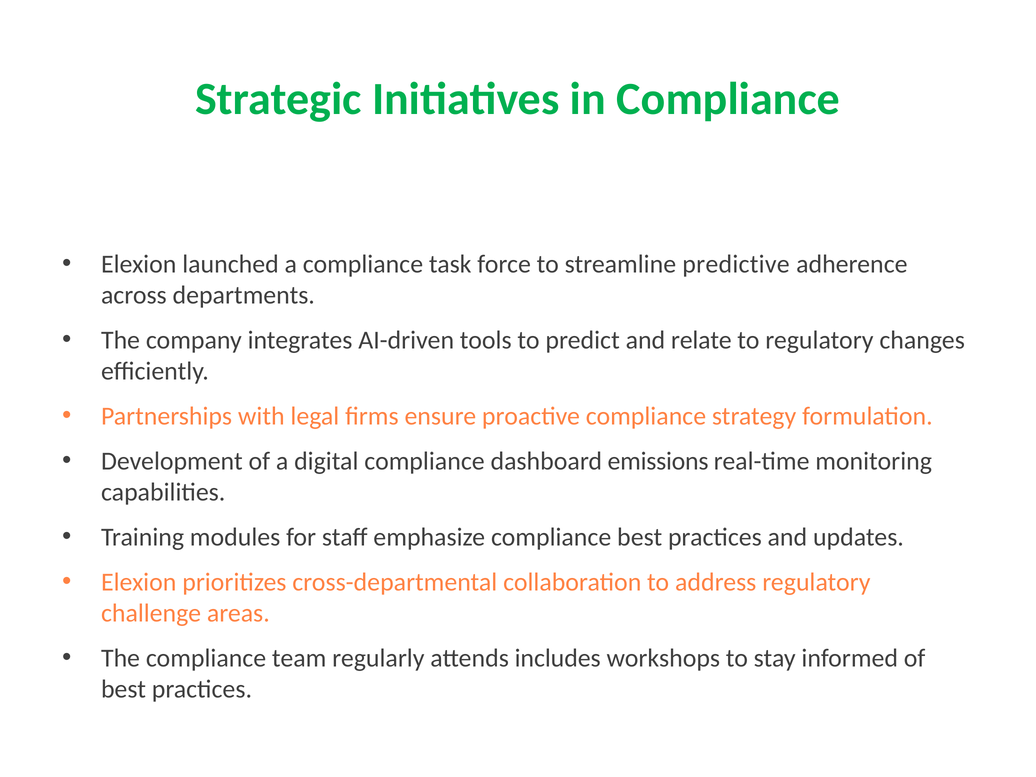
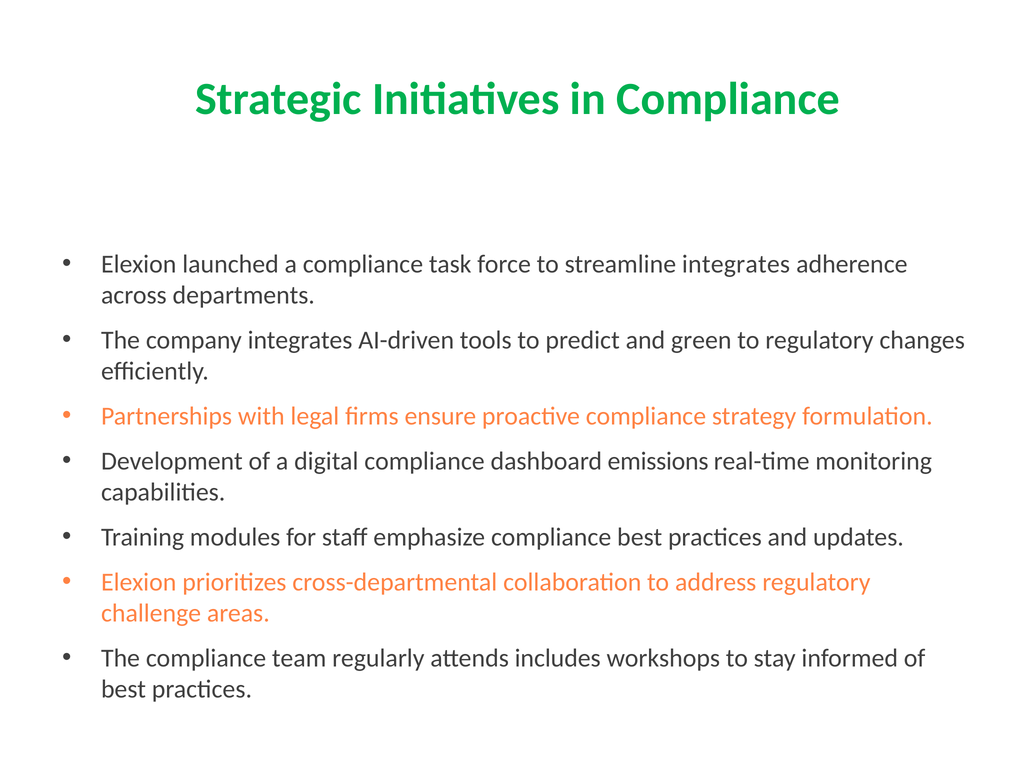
streamline predictive: predictive -> integrates (736, 264)
relate: relate -> green (701, 340)
